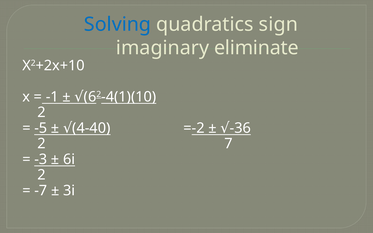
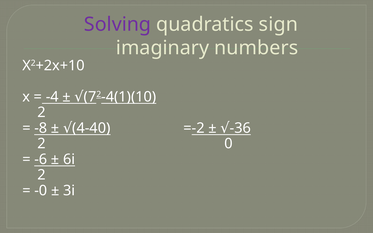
Solving colour: blue -> purple (118, 24)
eliminate: eliminate -> numbers (256, 48)
-1: -1 -> -4 (52, 97)
6: 6 -> 7 (90, 97)
-5: -5 -> -8 (41, 128)
7: 7 -> 0 (229, 144)
-3: -3 -> -6 (41, 159)
-7: -7 -> -0 (41, 191)
